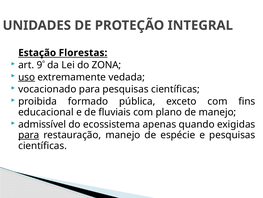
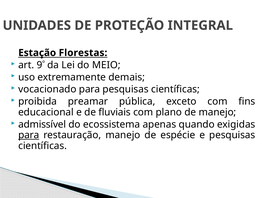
ZONA: ZONA -> MEIO (106, 65)
uso underline: present -> none (27, 77)
vedada: vedada -> demais (127, 77)
formado: formado -> preamar (88, 101)
